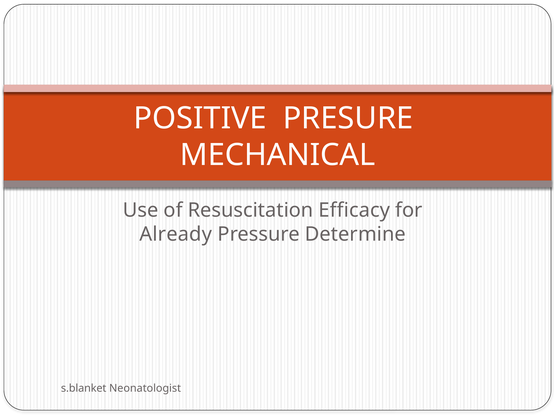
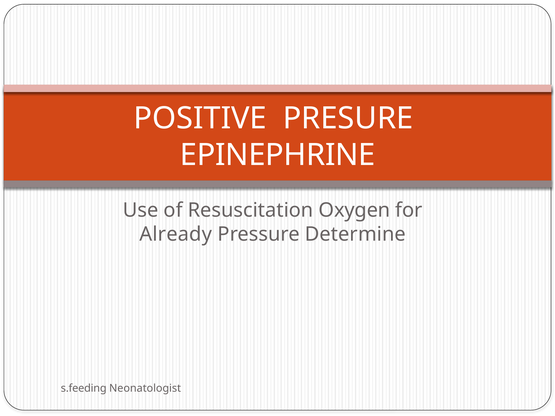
MECHANICAL: MECHANICAL -> EPINEPHRINE (278, 155)
Efficacy: Efficacy -> Oxygen (354, 210)
s.blanket: s.blanket -> s.feeding (84, 388)
